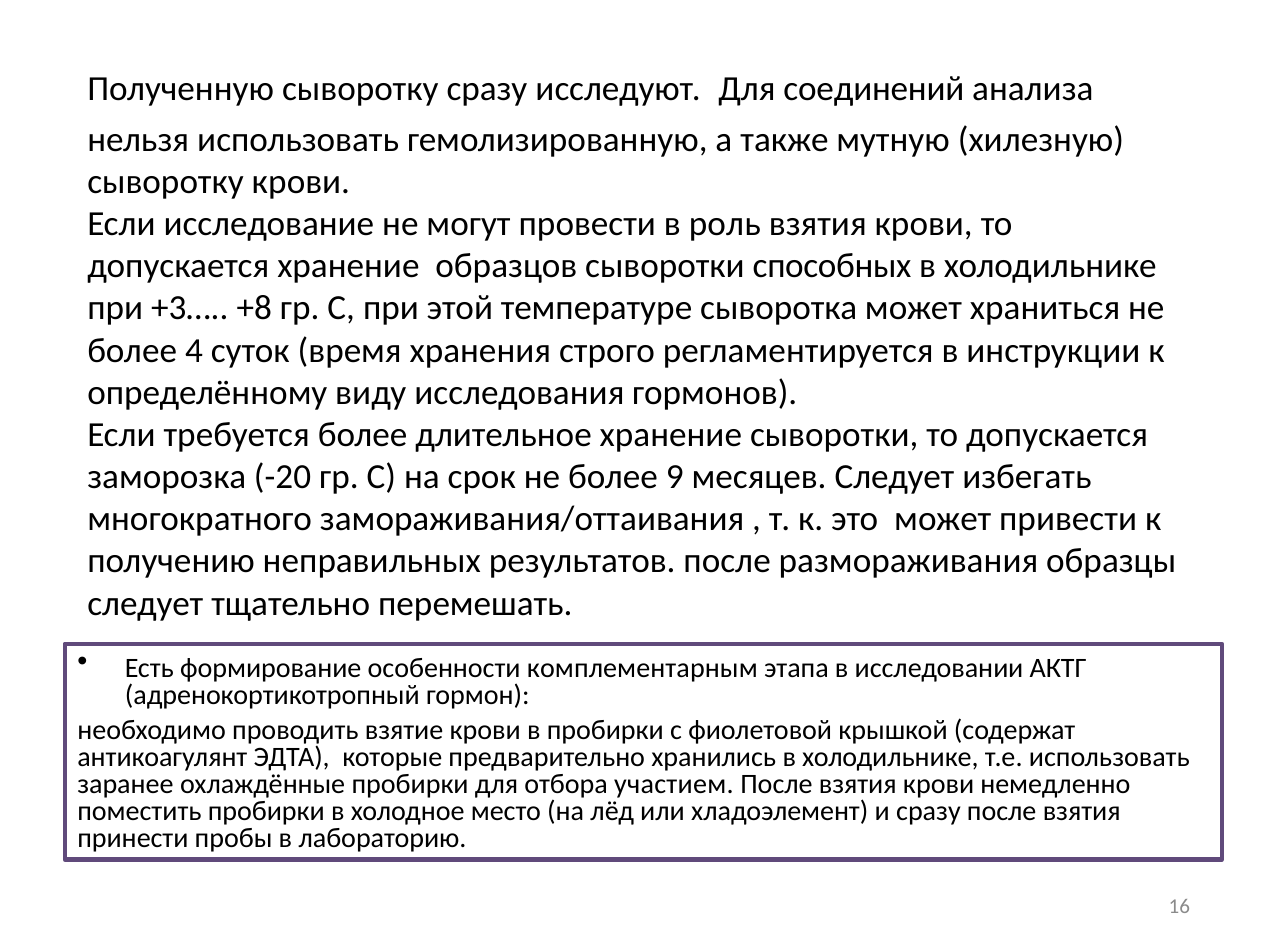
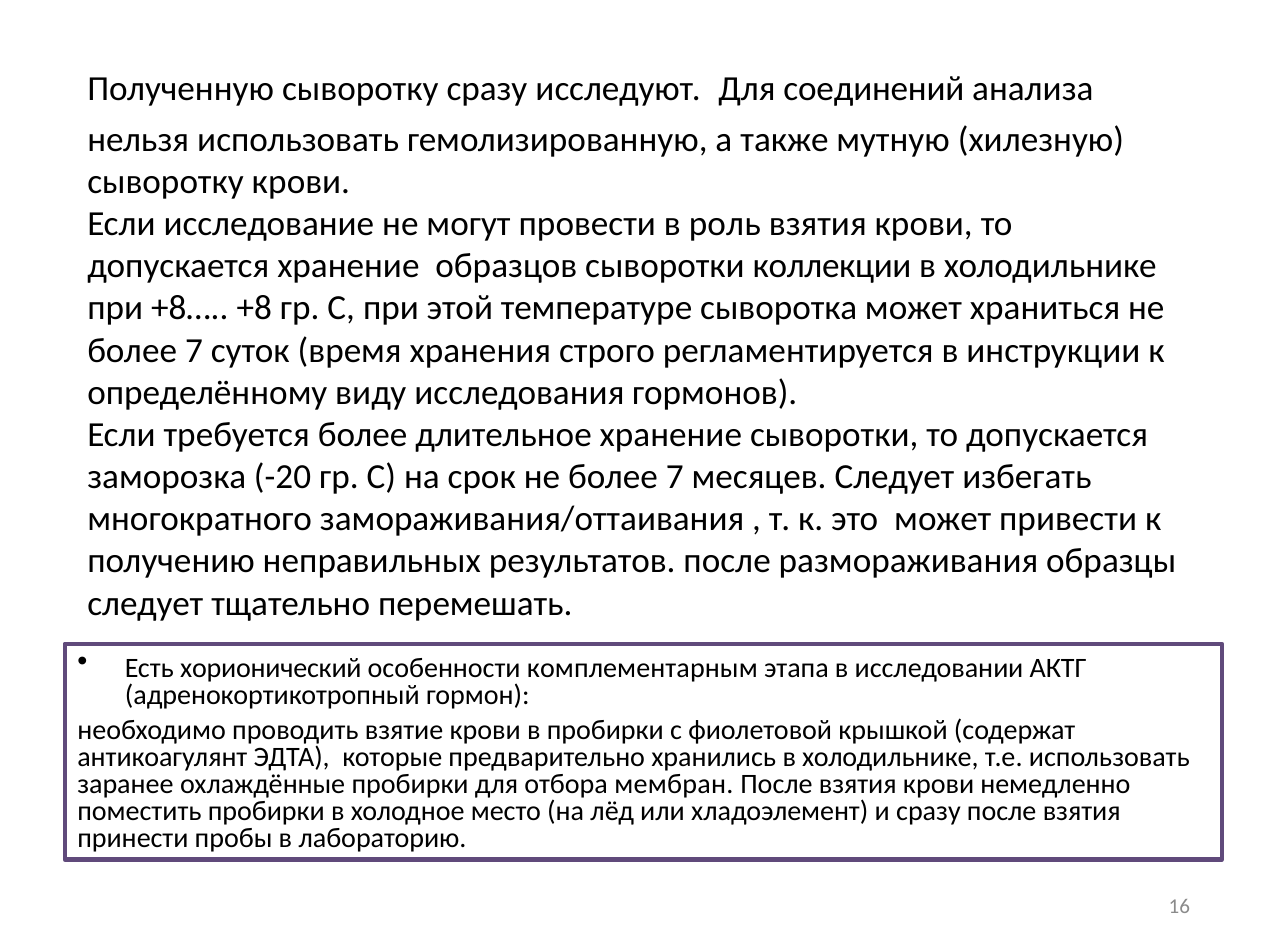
способных: способных -> коллекции (832, 266)
+3…: +3… -> +8… (190, 308)
4: 4 -> 7 (194, 351)
срок не более 9: 9 -> 7 (675, 477)
формирование: формирование -> хорионический (271, 668)
участием: участием -> мембран (674, 785)
